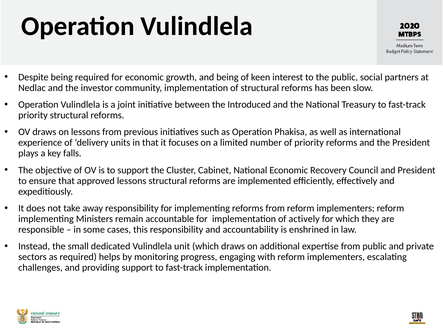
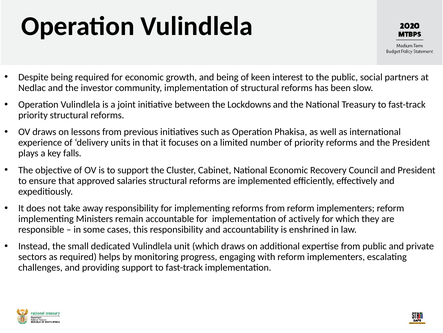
Introduced: Introduced -> Lockdowns (249, 105)
approved lessons: lessons -> salaries (132, 181)
